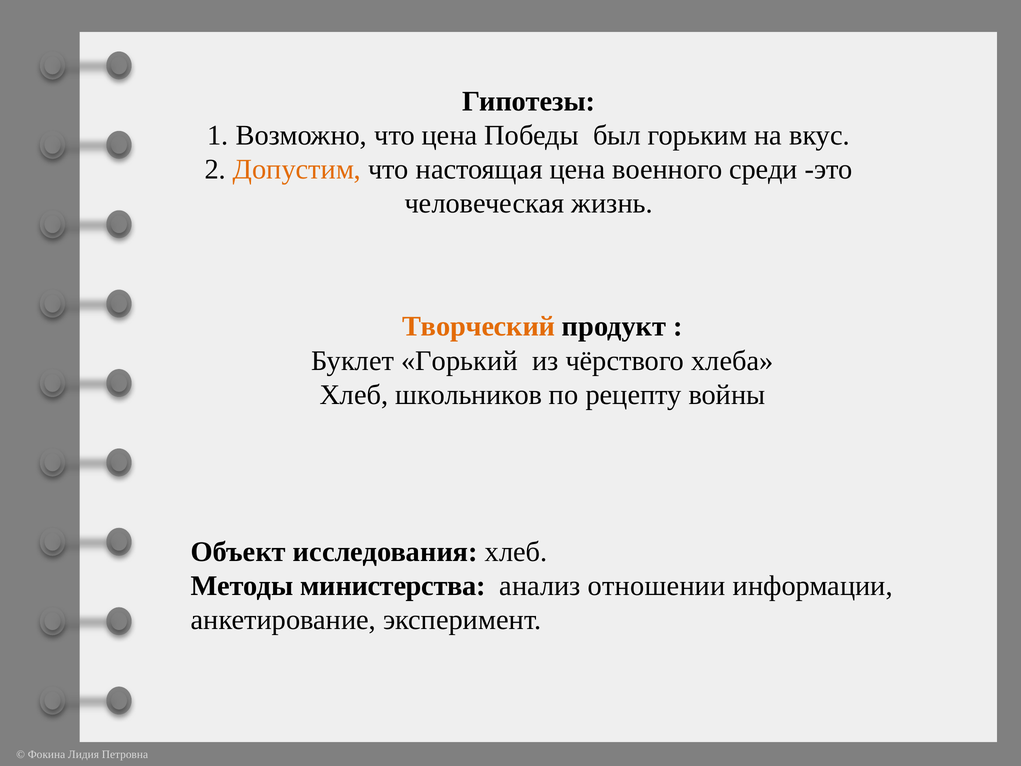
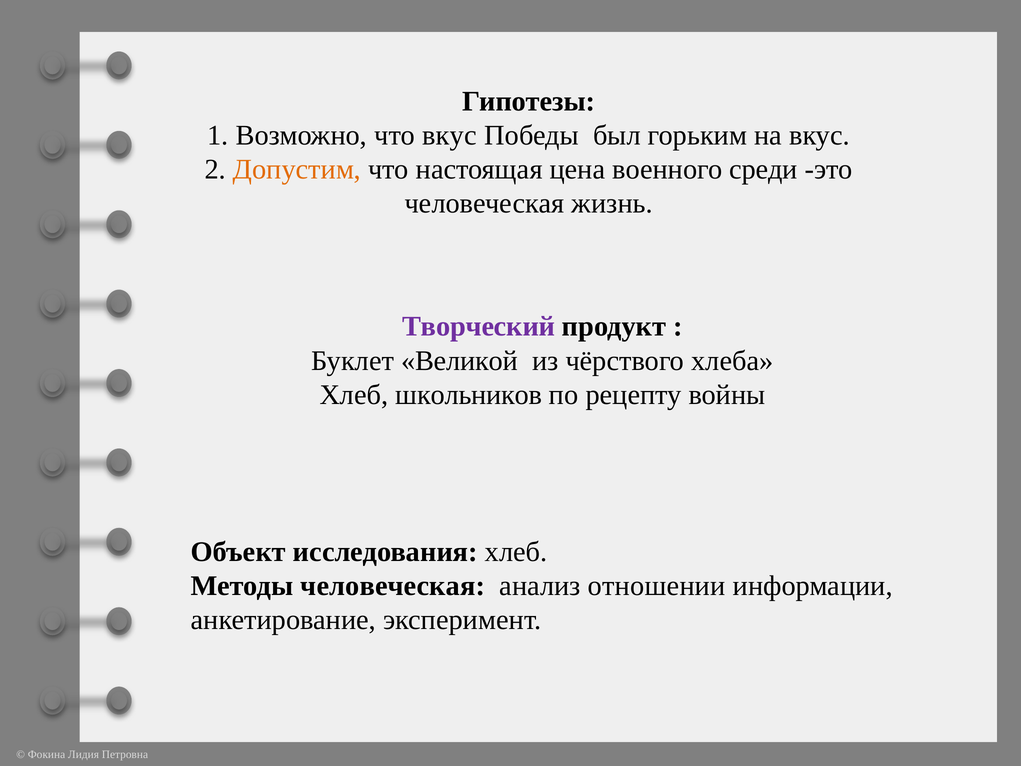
что цена: цена -> вкус (449, 135)
Творческий colour: orange -> purple (479, 327)
Горький: Горький -> Великой (460, 361)
Методы министерства: министерства -> человеческая (393, 586)
